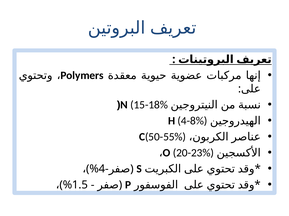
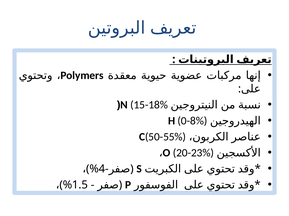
4-8%: 4-8% -> 0-8% (192, 121)
